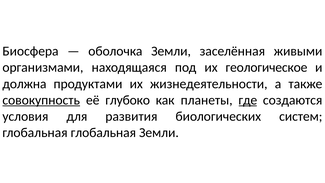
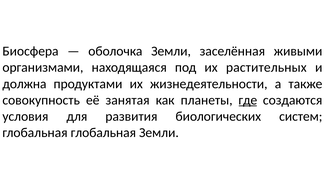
геологическое: геологическое -> растительных (266, 67)
совокупность underline: present -> none (41, 100)
глубоко: глубоко -> занятая (128, 100)
